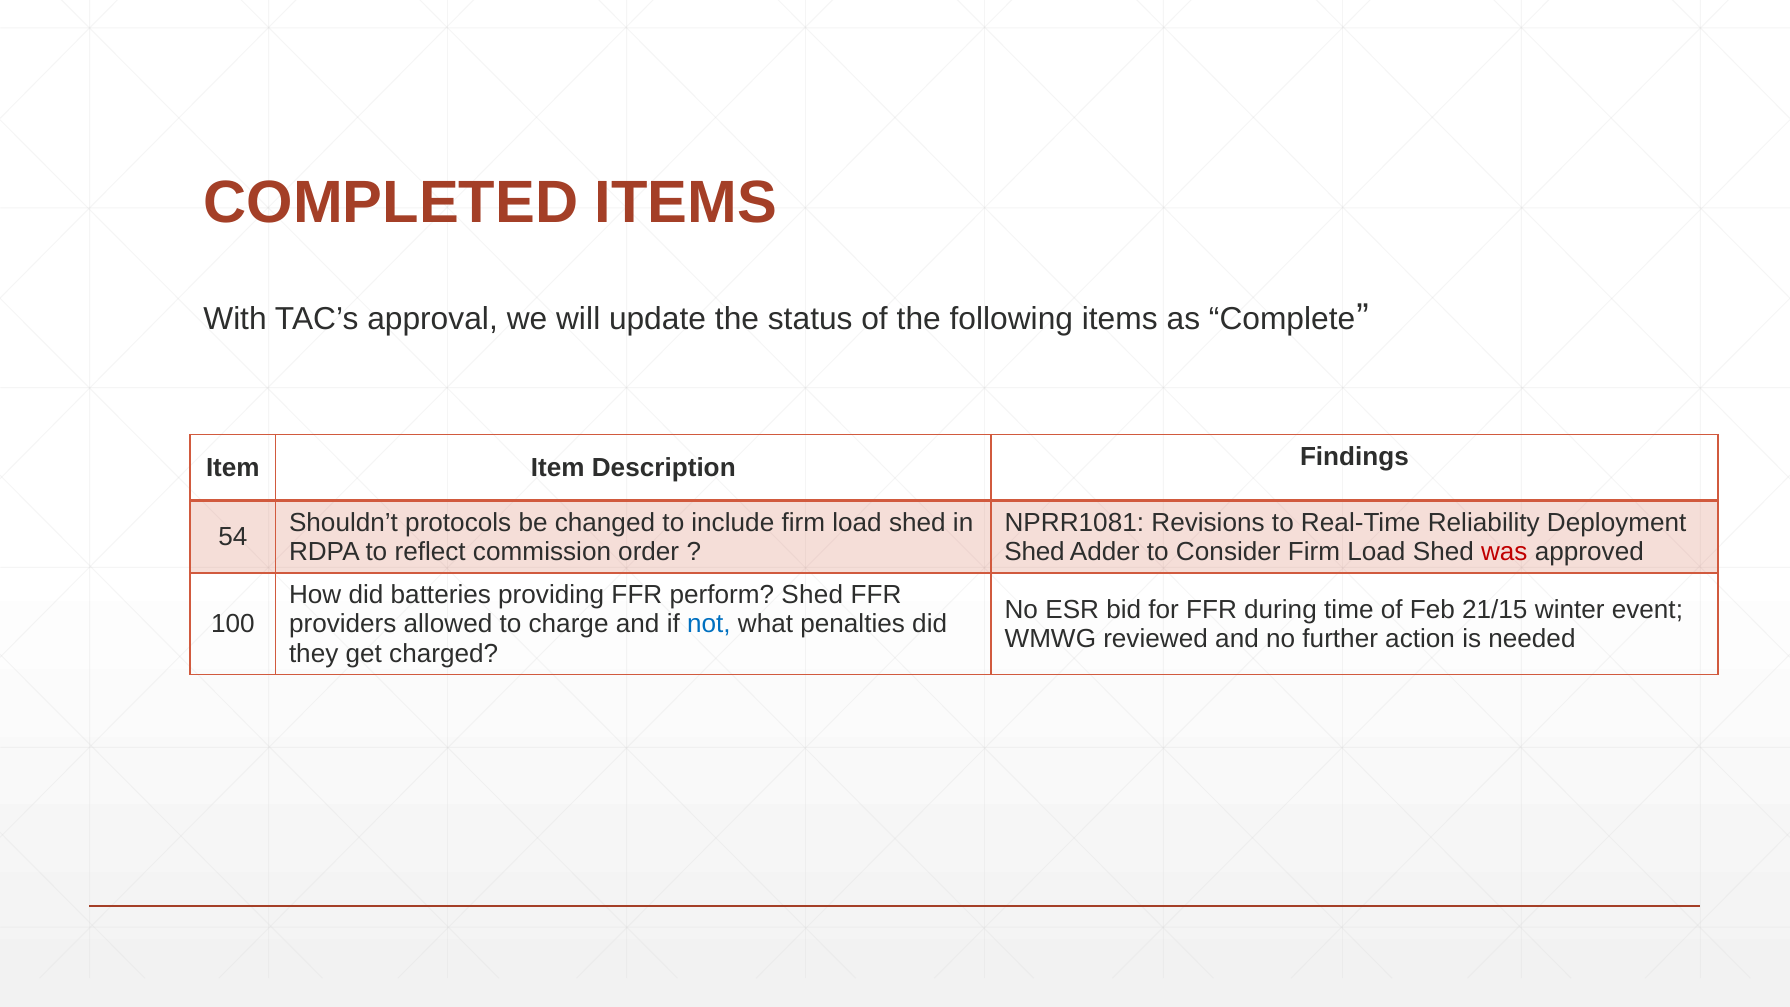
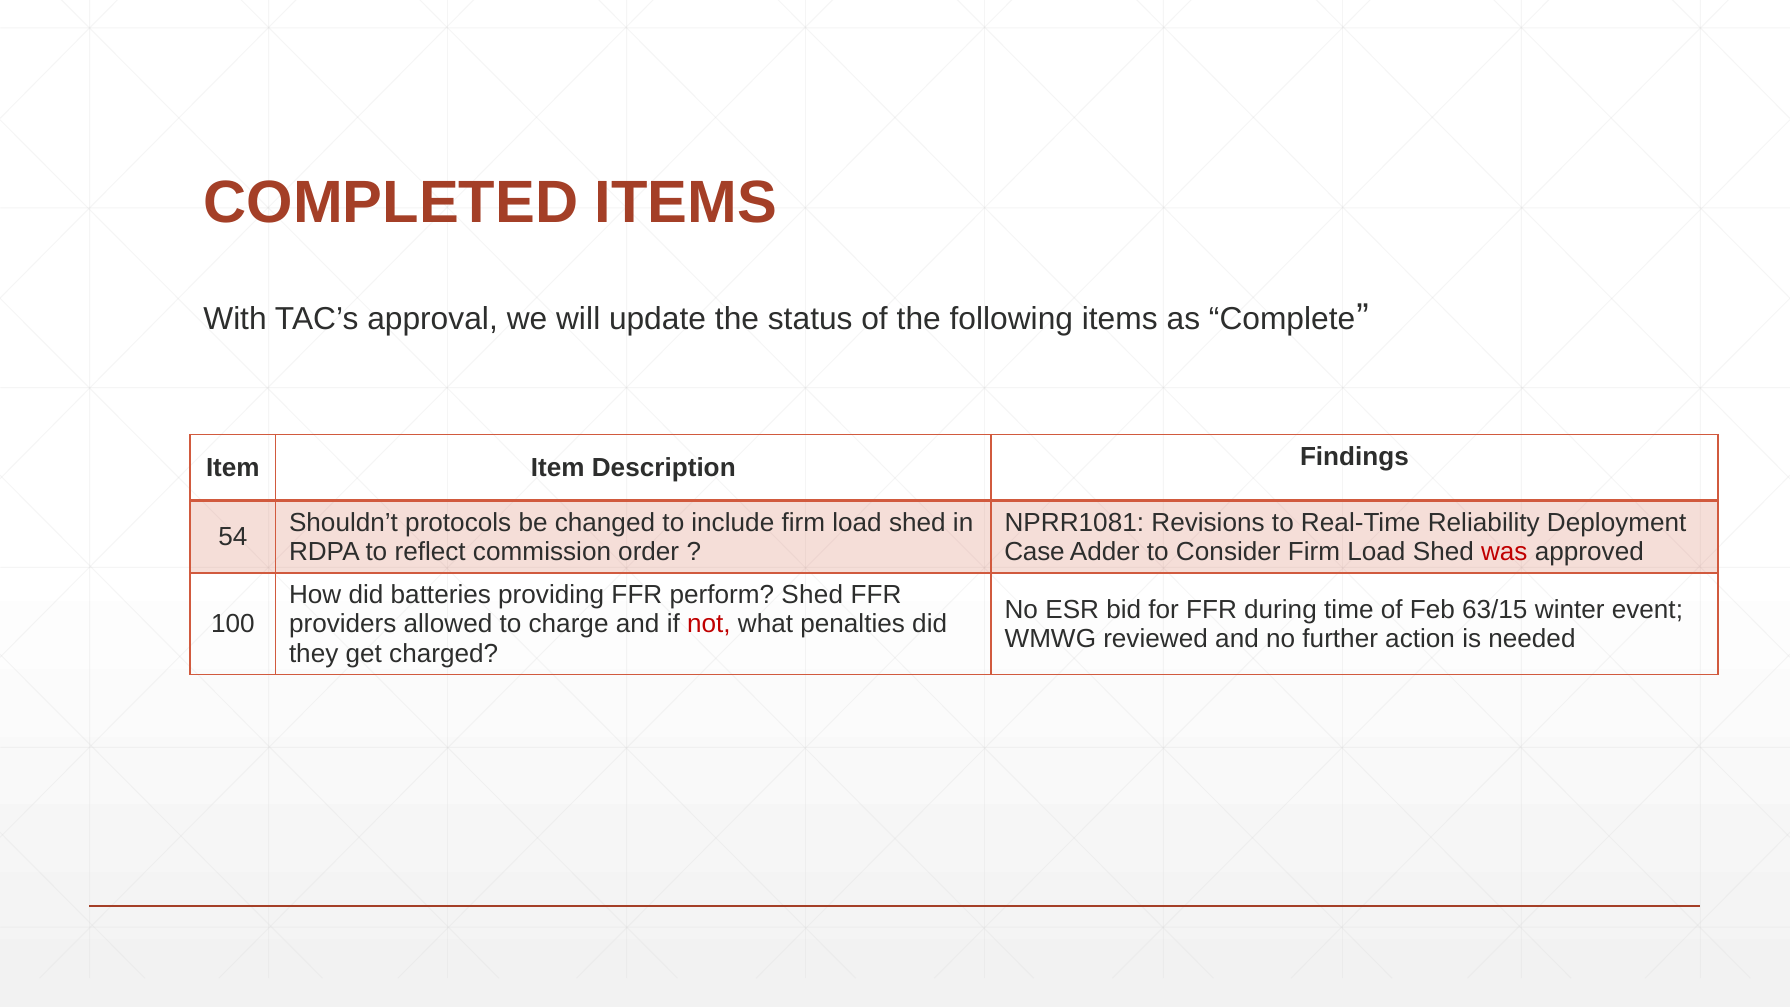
Shed: Shed -> Case (1034, 552)
21/15: 21/15 -> 63/15 (1495, 609)
not colour: blue -> red (709, 624)
